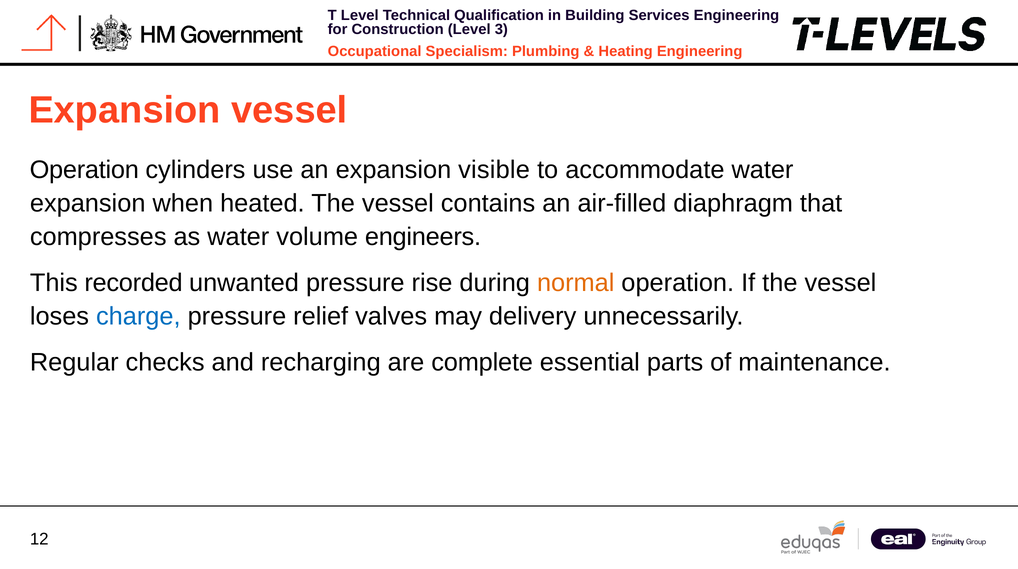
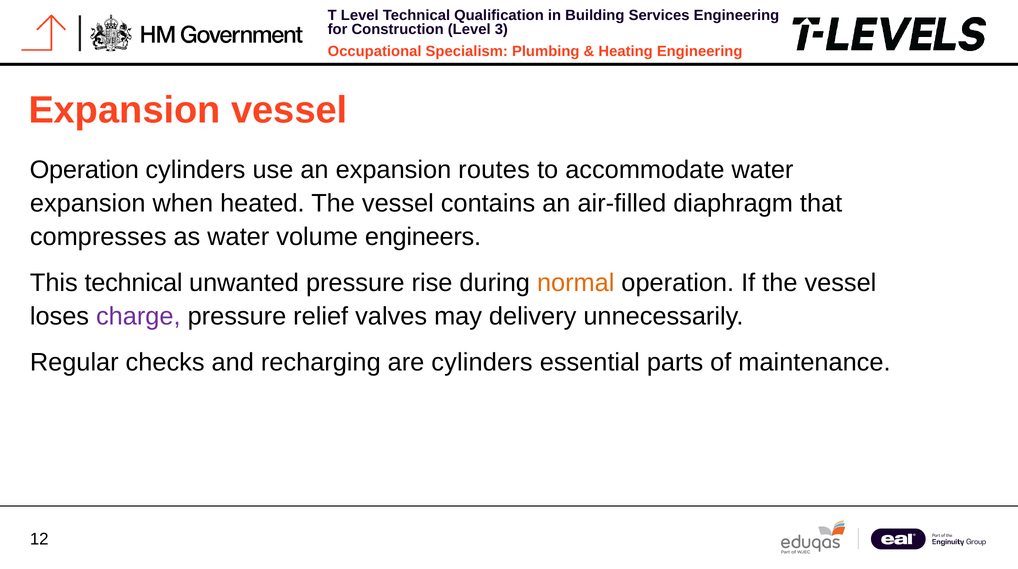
visible: visible -> routes (494, 170)
This recorded: recorded -> technical (134, 283)
charge colour: blue -> purple (138, 316)
are complete: complete -> cylinders (482, 362)
